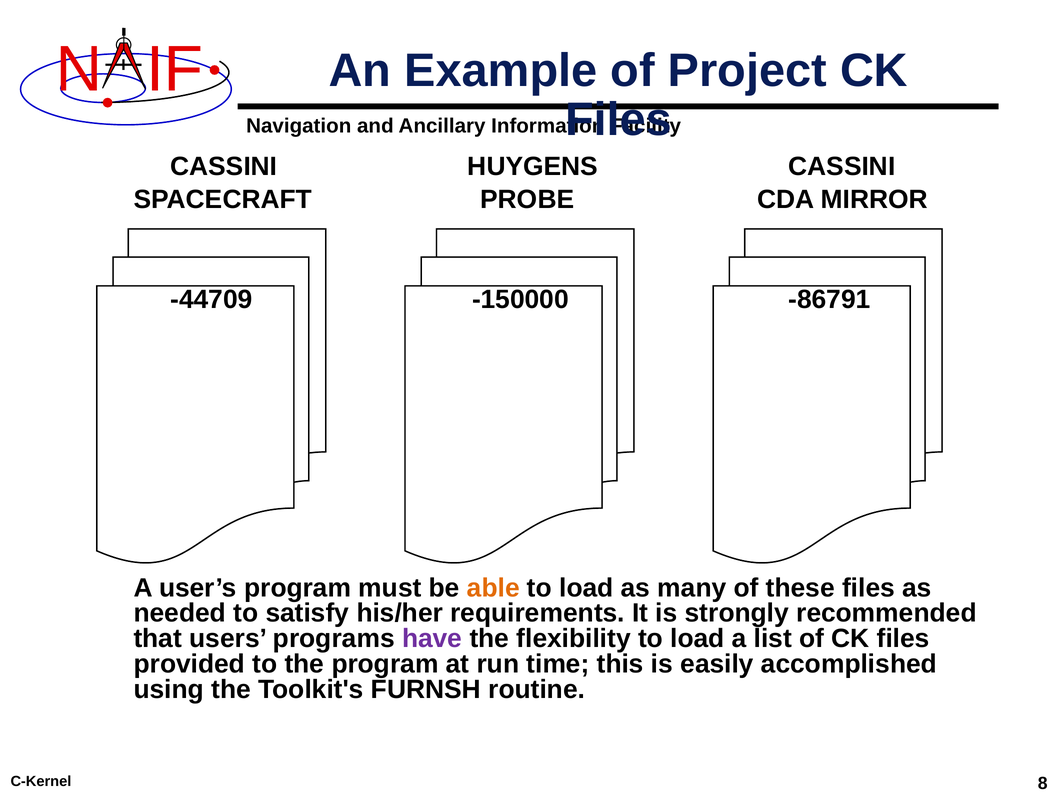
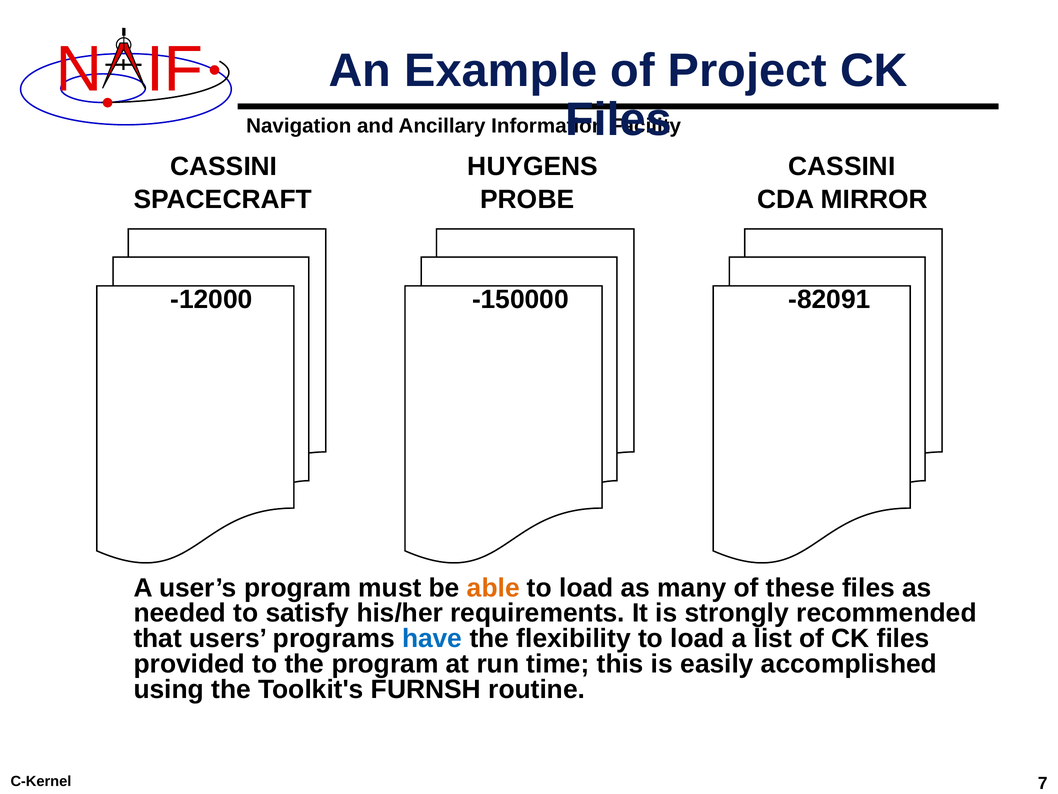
-44709: -44709 -> -12000 (211, 300)
-86791: -86791 -> -82091 (829, 300)
have colour: purple -> blue (432, 638)
8: 8 -> 7 (1043, 783)
